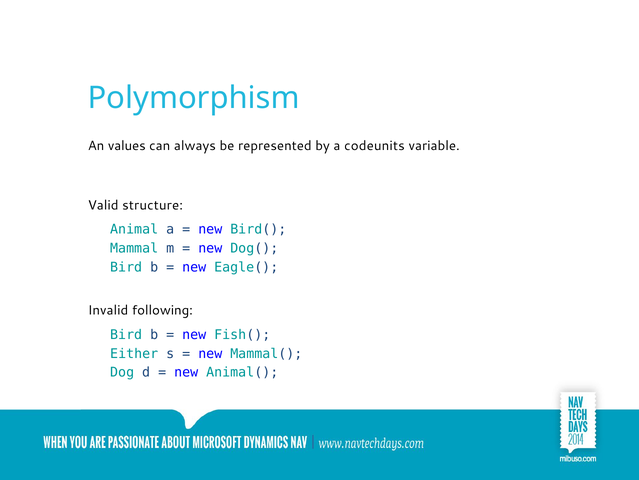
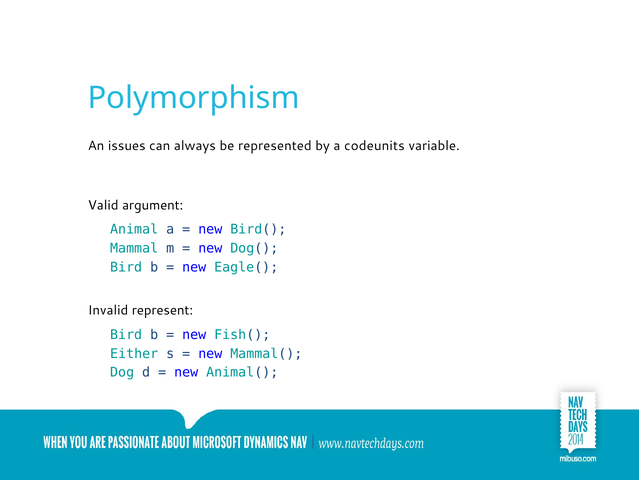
values: values -> issues (127, 145)
structure: structure -> argument (153, 205)
following: following -> represent (162, 310)
